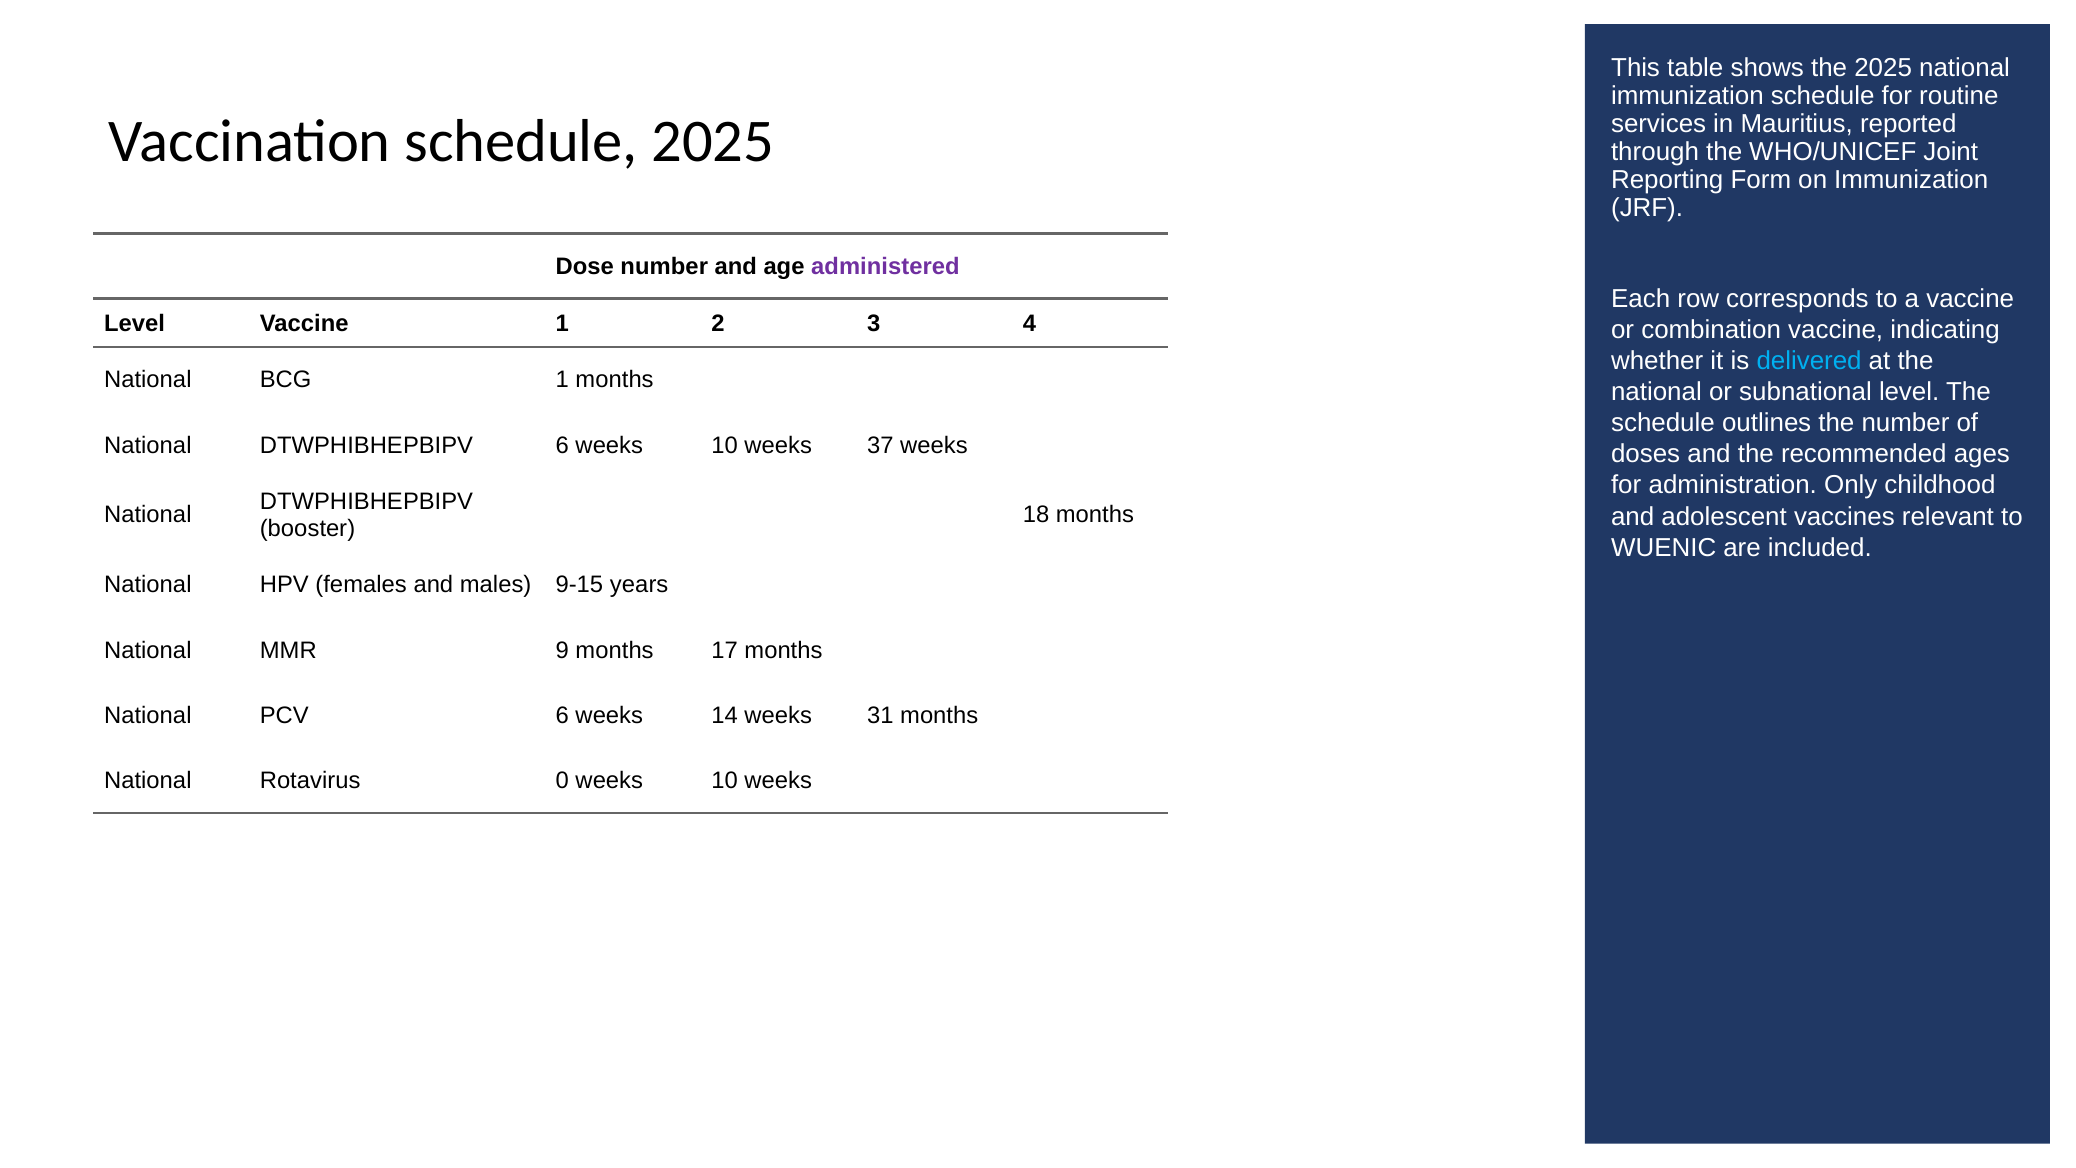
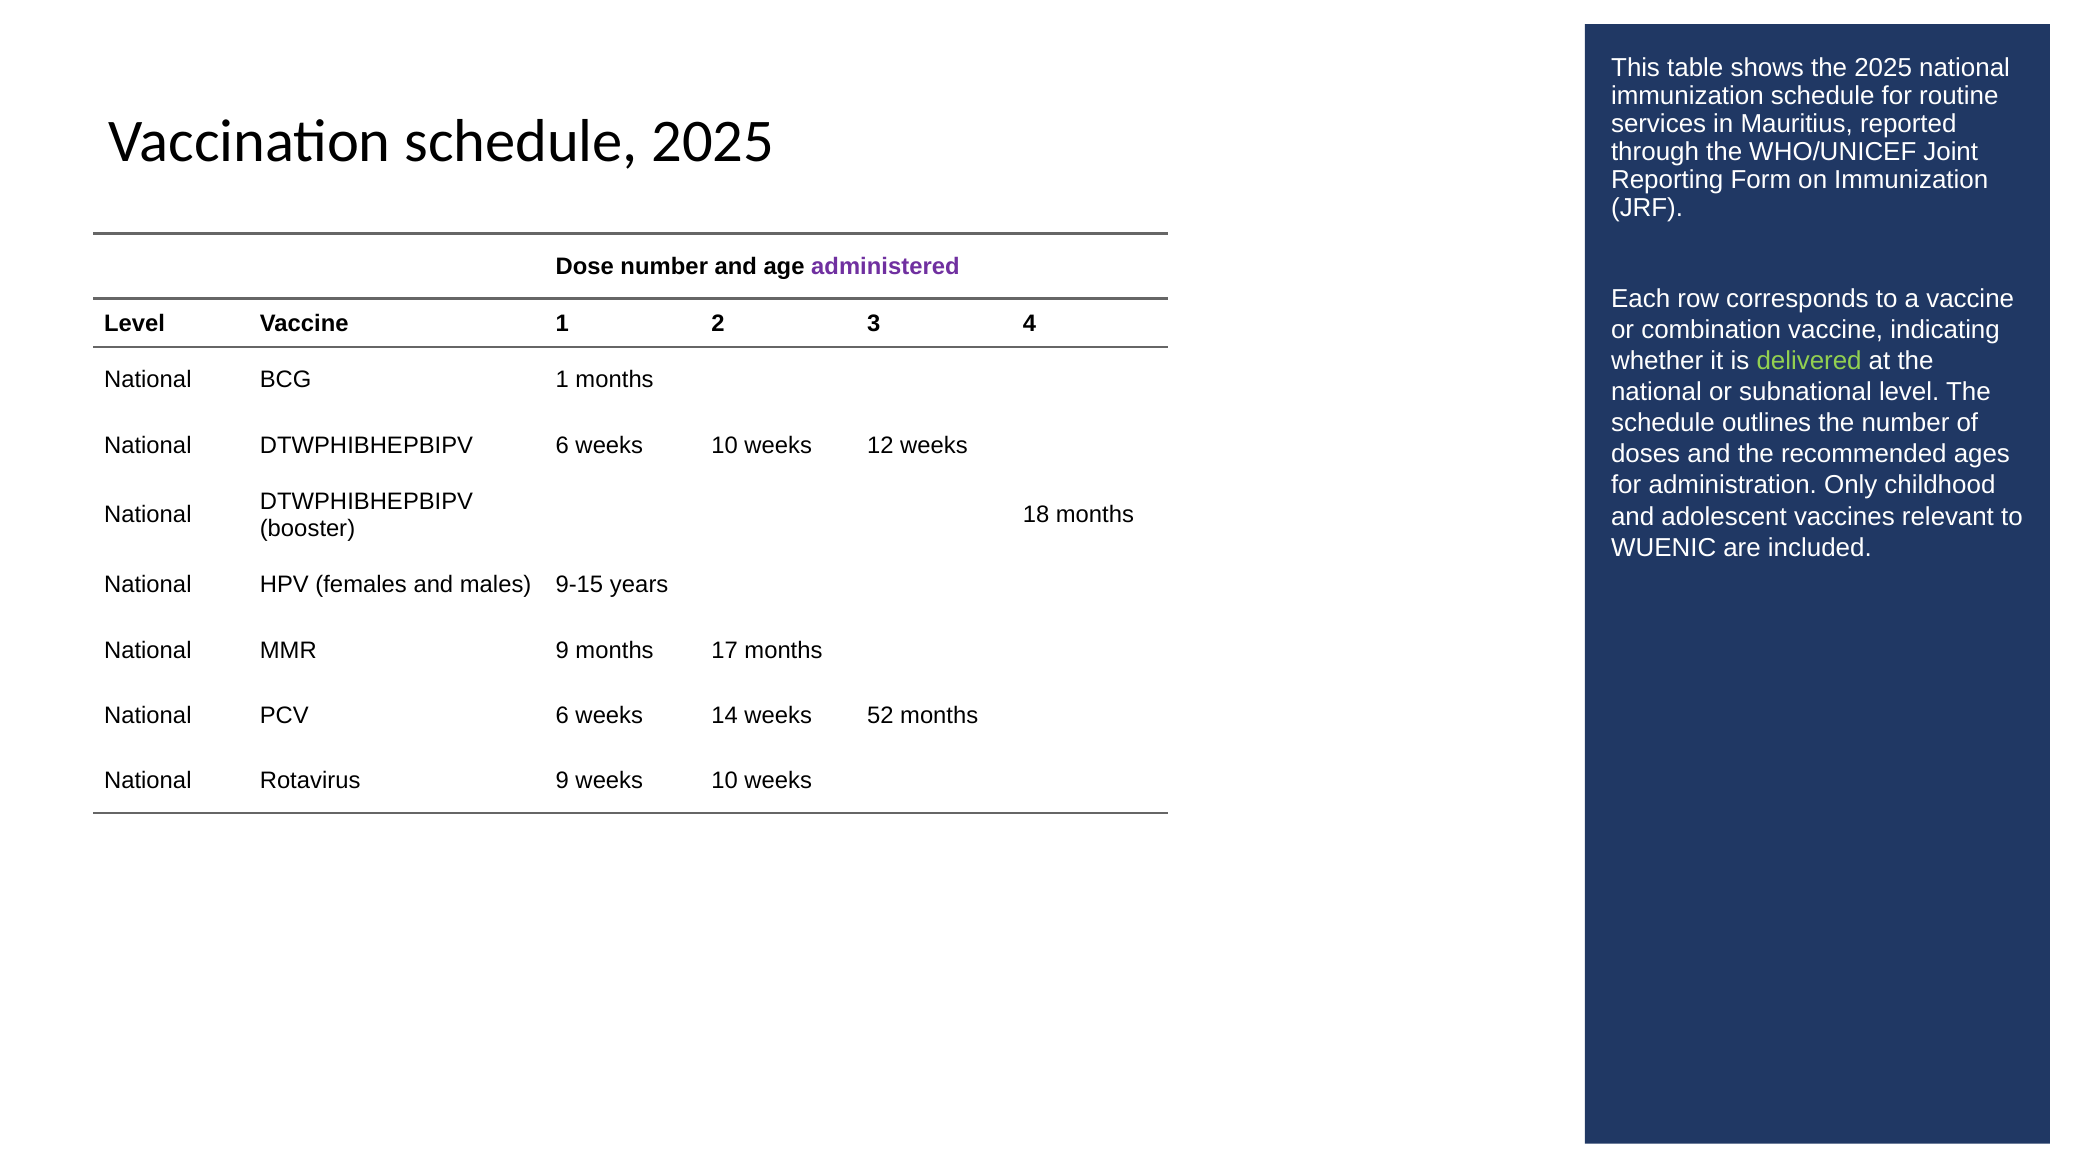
delivered colour: light blue -> light green (1809, 361)
37: 37 -> 12 (880, 445)
31: 31 -> 52 (880, 715)
Rotavirus 0: 0 -> 9 (562, 781)
